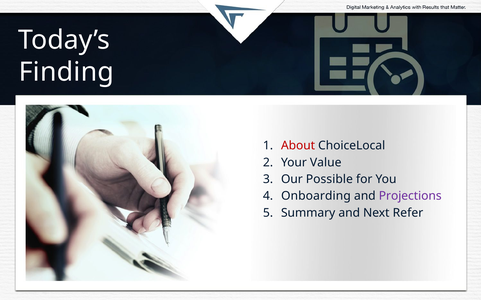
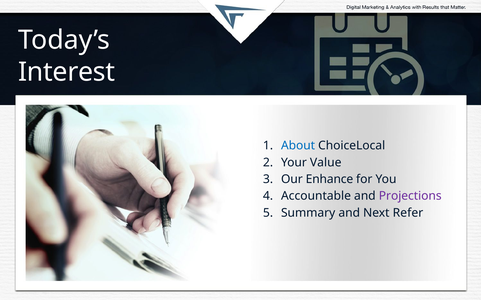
Finding: Finding -> Interest (67, 72)
About colour: red -> blue (298, 146)
Possible: Possible -> Enhance (329, 180)
Onboarding: Onboarding -> Accountable (316, 196)
